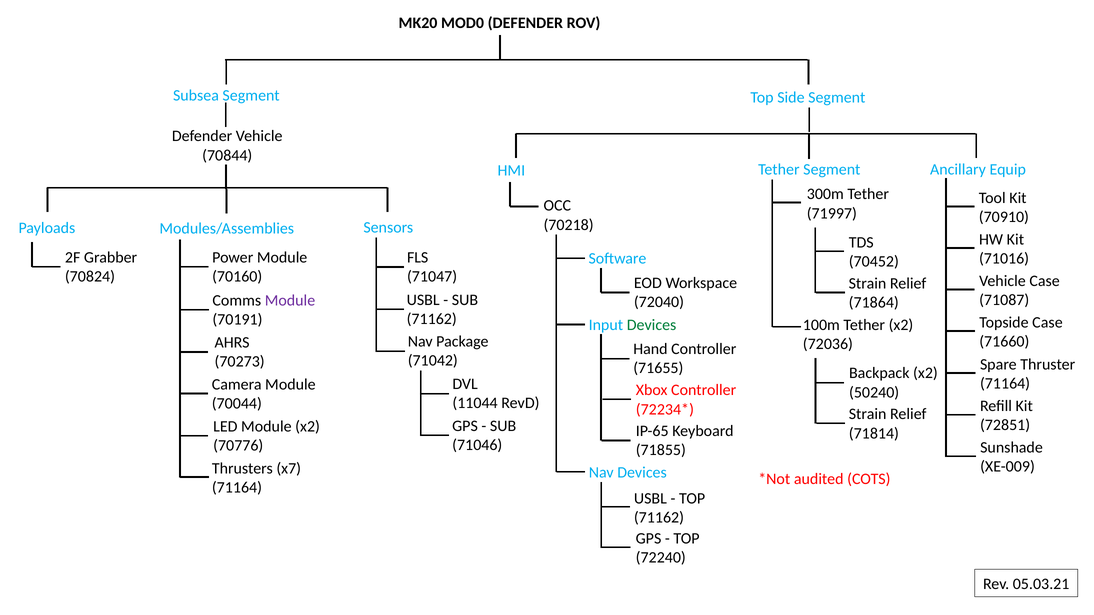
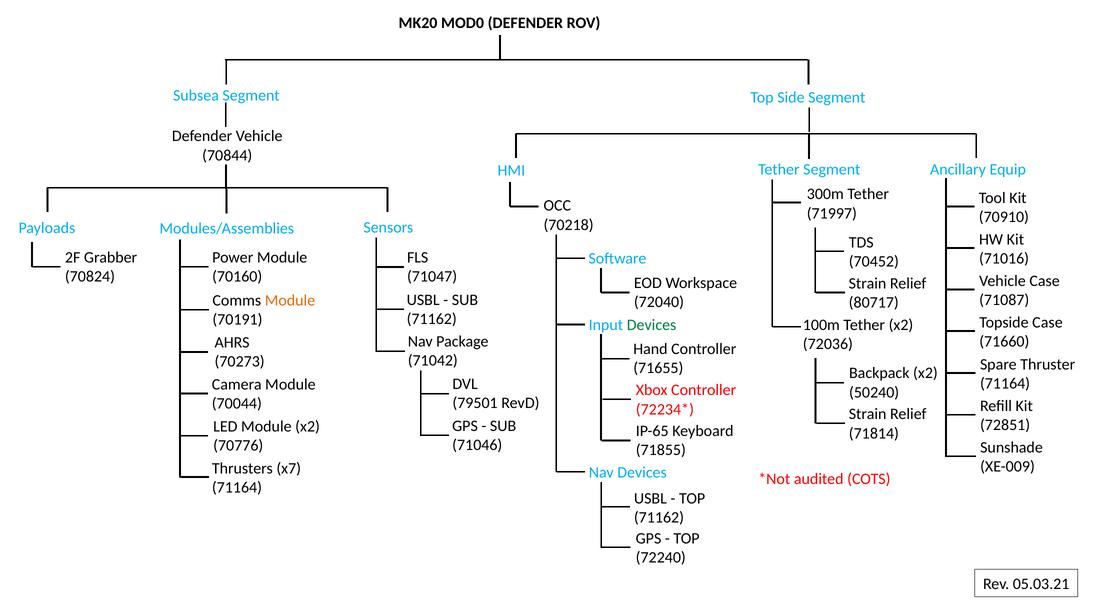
Module colour: purple -> orange (290, 301)
71864: 71864 -> 80717 (874, 303)
11044: 11044 -> 79501 (475, 403)
